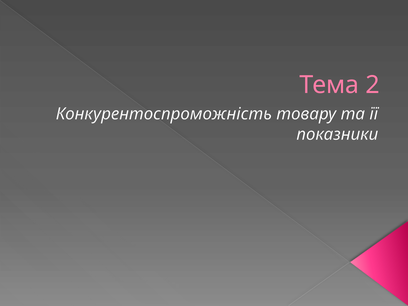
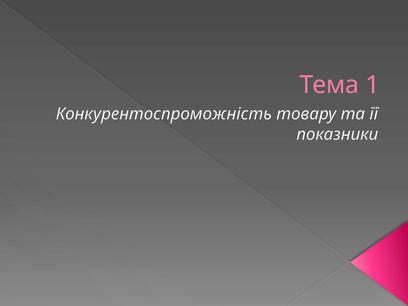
2: 2 -> 1 (373, 85)
